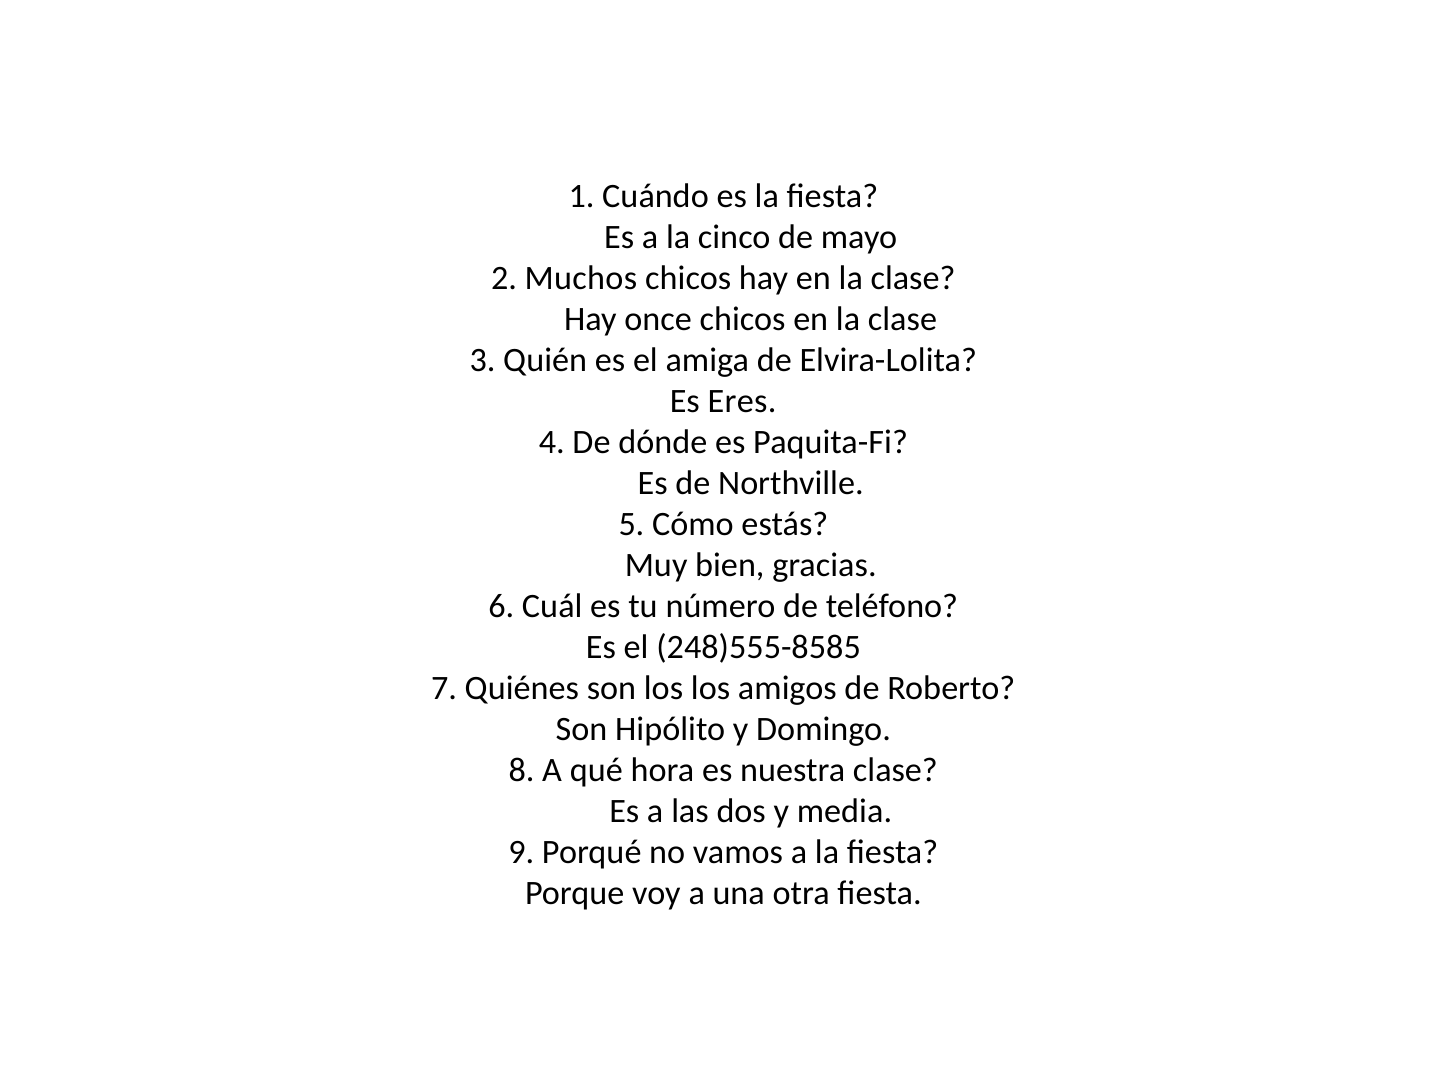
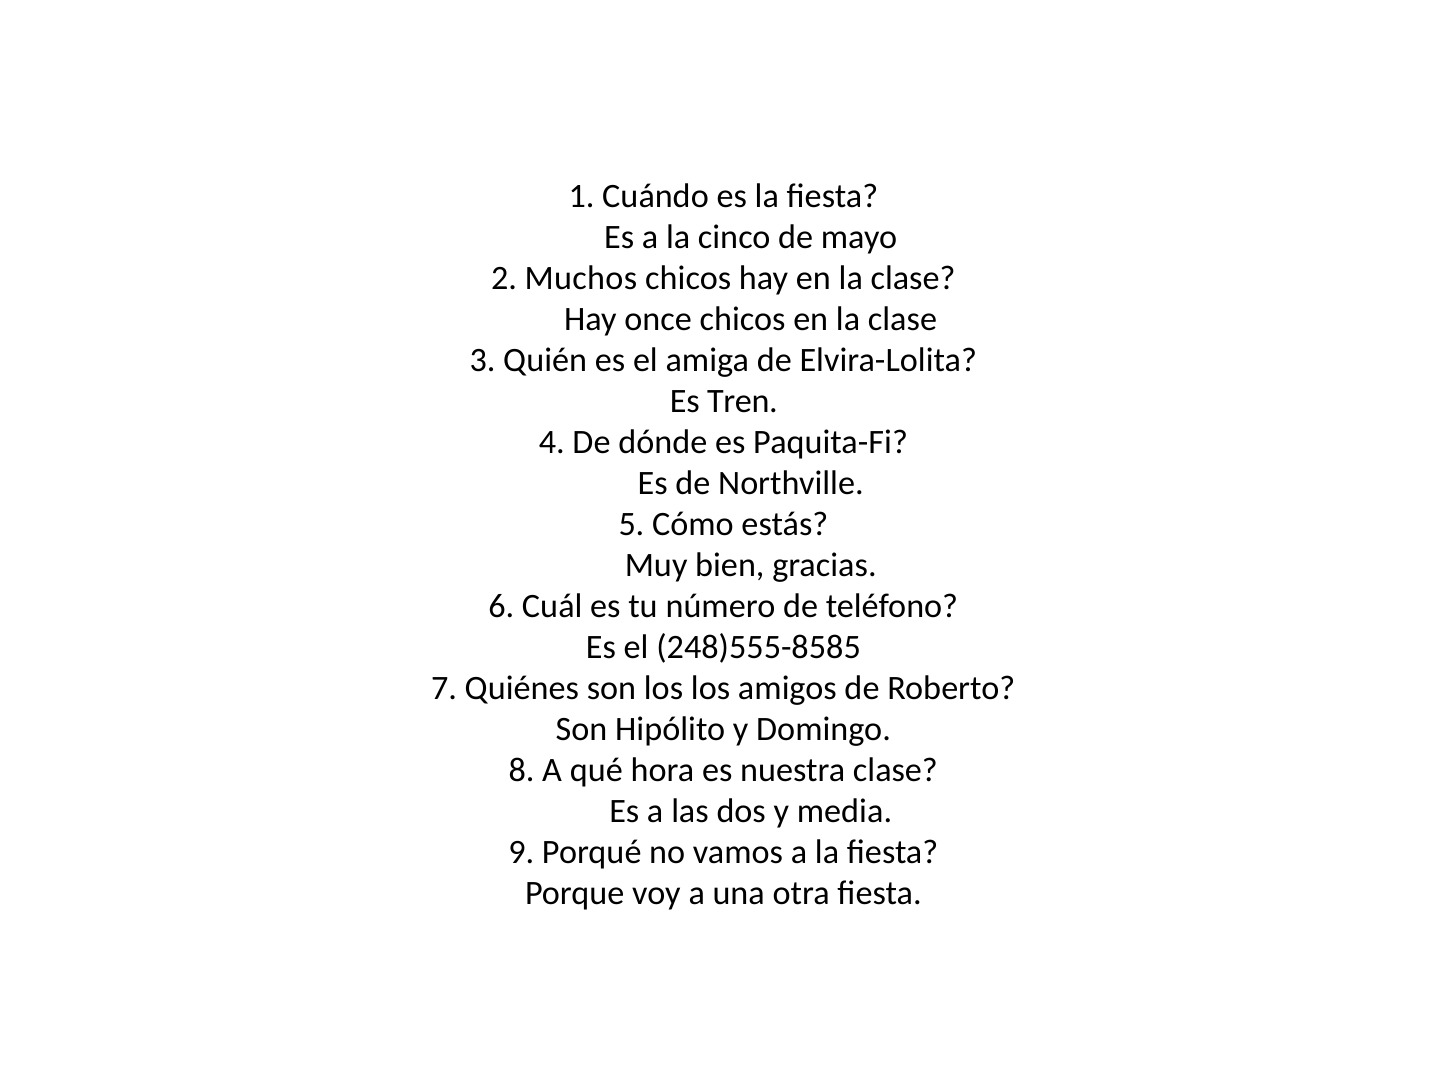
Eres: Eres -> Tren (742, 402)
